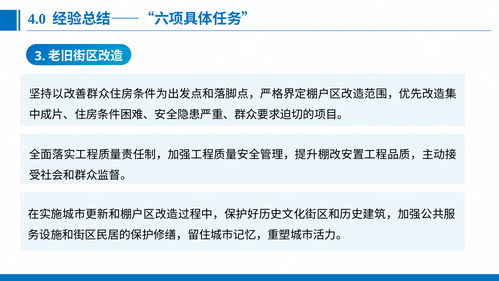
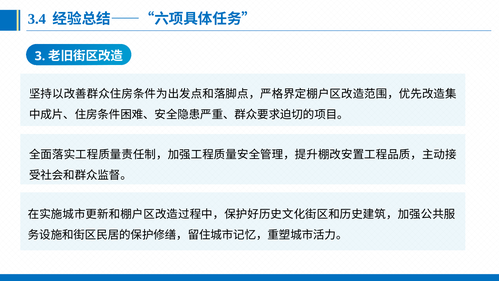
4.0: 4.0 -> 3.4 (37, 19)
